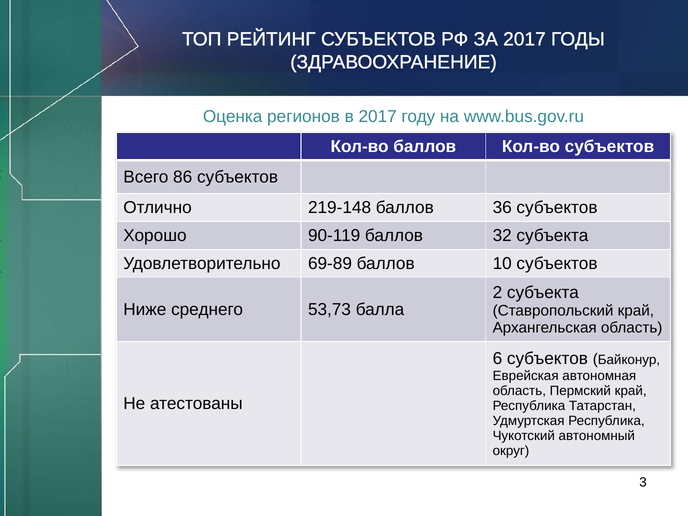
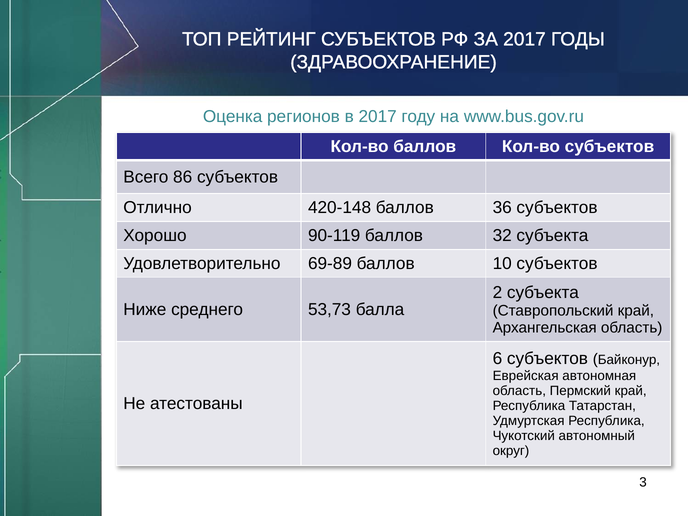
219-148: 219-148 -> 420-148 (340, 208)
